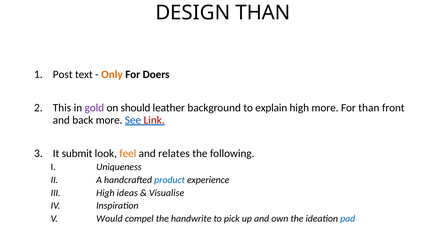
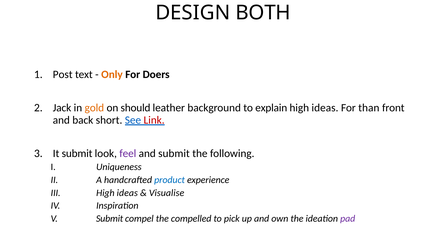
DESIGN THAN: THAN -> BOTH (263, 13)
This: This -> Jack (62, 108)
gold colour: purple -> orange (94, 108)
more: more -> ideas (325, 108)
back more: more -> short (109, 120)
feel colour: orange -> purple (128, 153)
and relates: relates -> submit (174, 153)
Would: Would -> Submit (110, 218)
handwrite: handwrite -> compelled (191, 218)
pad colour: blue -> purple (348, 218)
